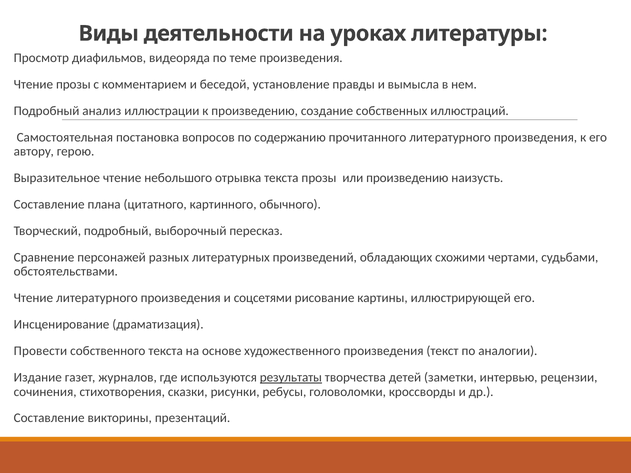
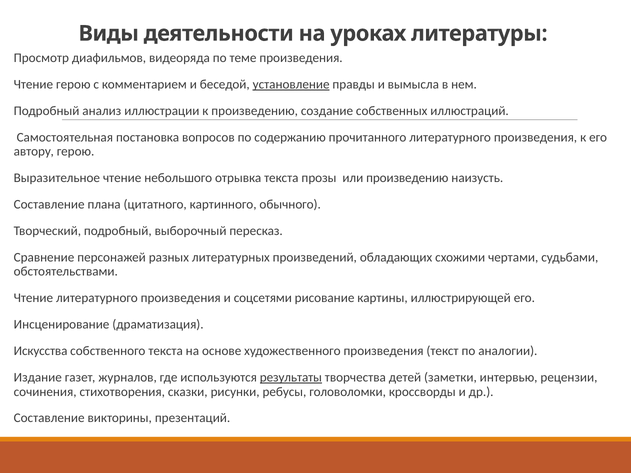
Чтение прозы: прозы -> герою (73, 84)
установление underline: none -> present (291, 84)
Провести: Провести -> Искусства (41, 351)
